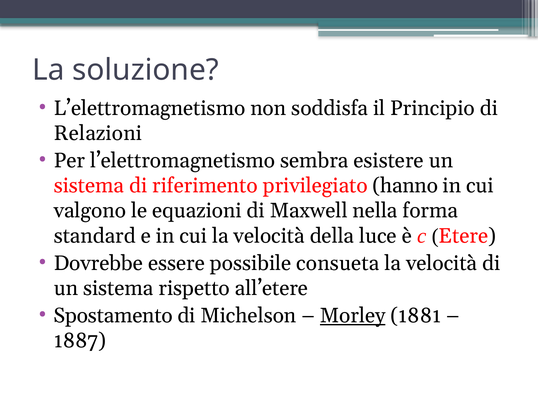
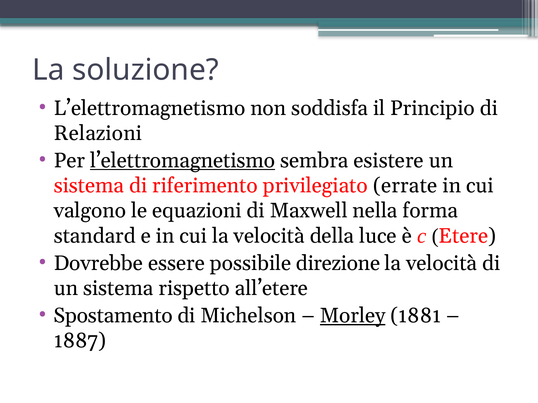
l’elettromagnetismo underline: none -> present (183, 161)
hanno: hanno -> errate (405, 186)
consueta: consueta -> direzione (338, 263)
